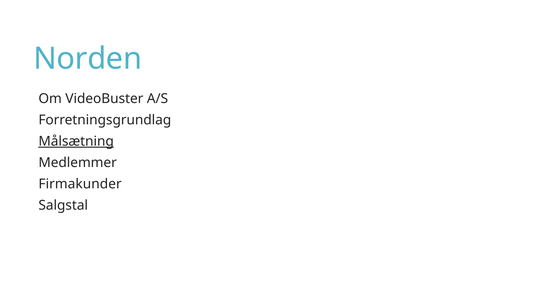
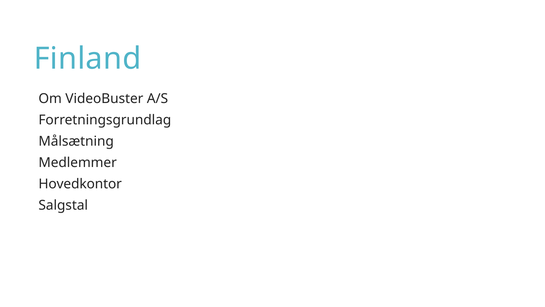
Norden: Norden -> Finland (87, 59)
Målsætning underline: present -> none (76, 141)
Firmakunder: Firmakunder -> Hovedkontor (80, 184)
